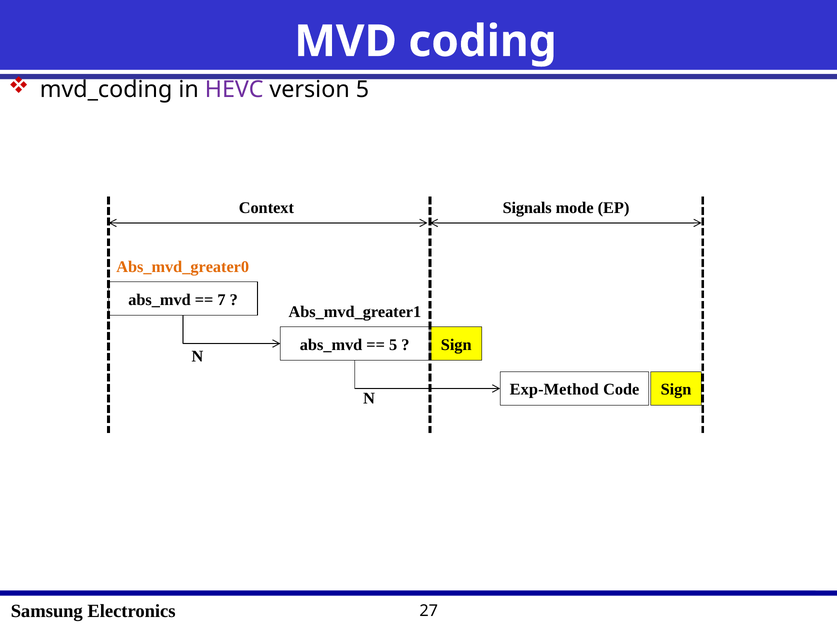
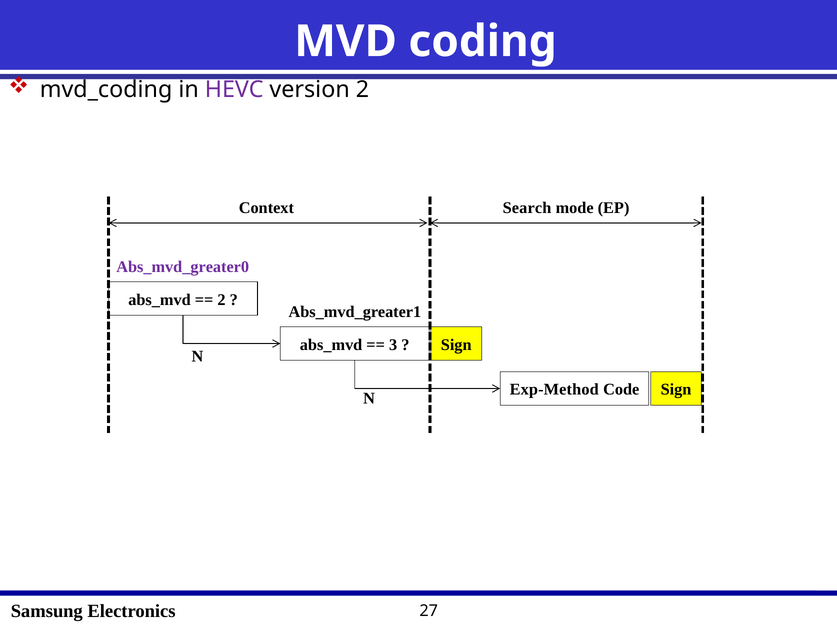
version 5: 5 -> 2 (362, 90)
Signals: Signals -> Search (527, 208)
Abs_mvd_greater0 colour: orange -> purple (183, 267)
7: 7 -> 2 (222, 300)
5: 5 -> 3 (393, 345)
